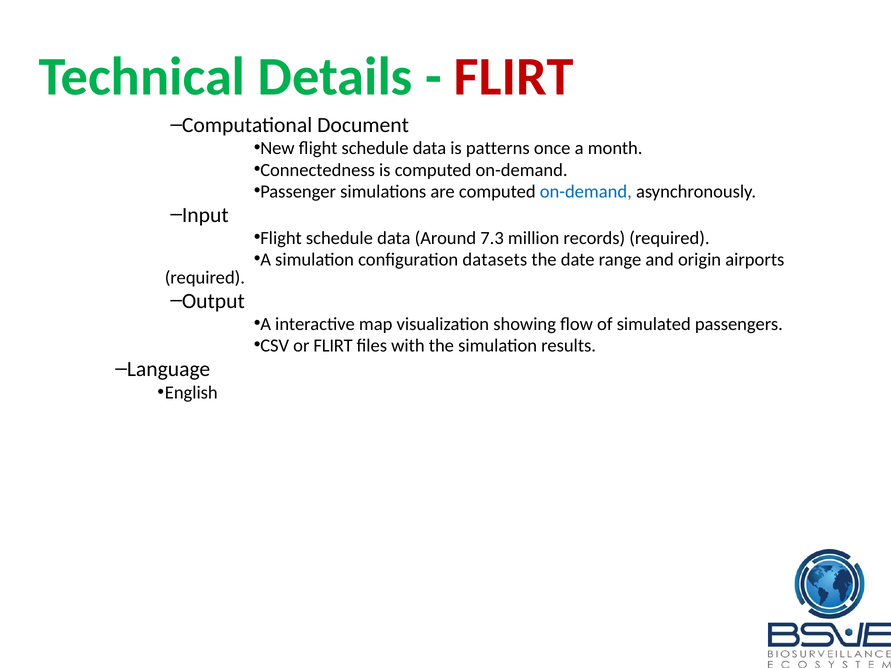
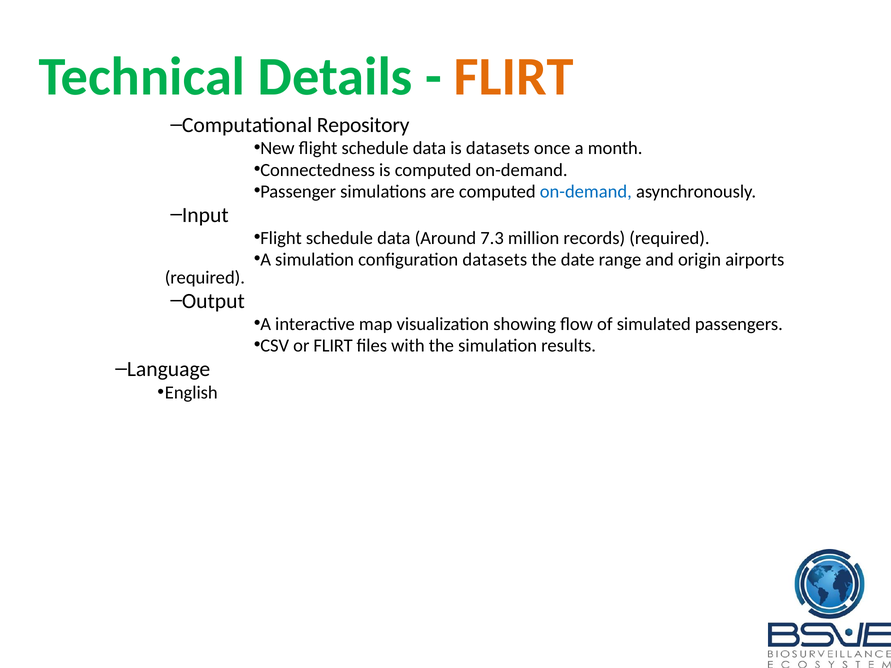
FLIRT colour: red -> orange (514, 77)
Document: Document -> Repository (363, 125)
is patterns: patterns -> datasets (498, 148)
